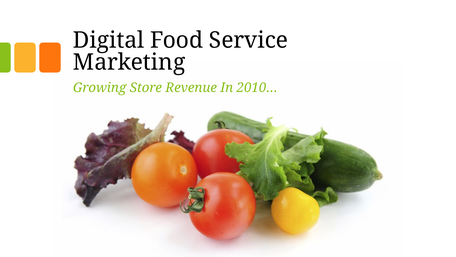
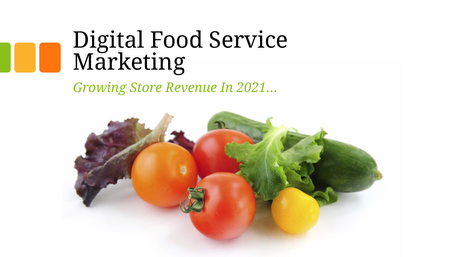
2010…: 2010… -> 2021… (257, 88)
